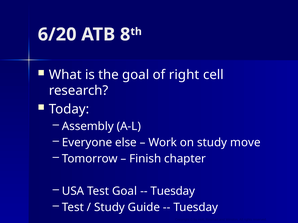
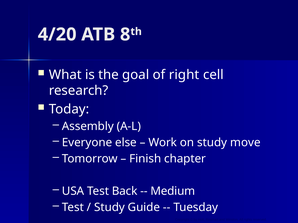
6/20: 6/20 -> 4/20 (57, 35)
Test Goal: Goal -> Back (125, 191)
Tuesday: Tuesday -> Medium (173, 191)
